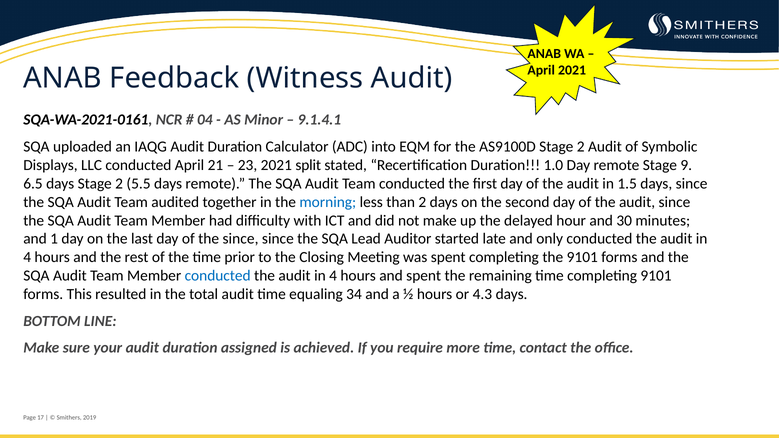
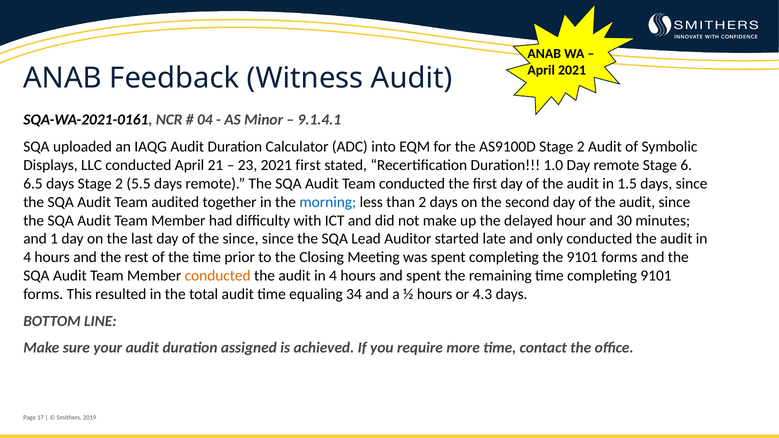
2021 split: split -> first (308, 165)
9: 9 -> 6 (686, 165)
conducted colour: blue -> orange (218, 276)
